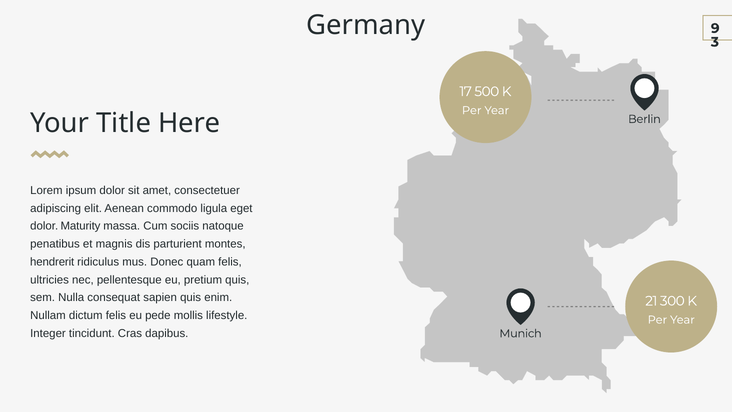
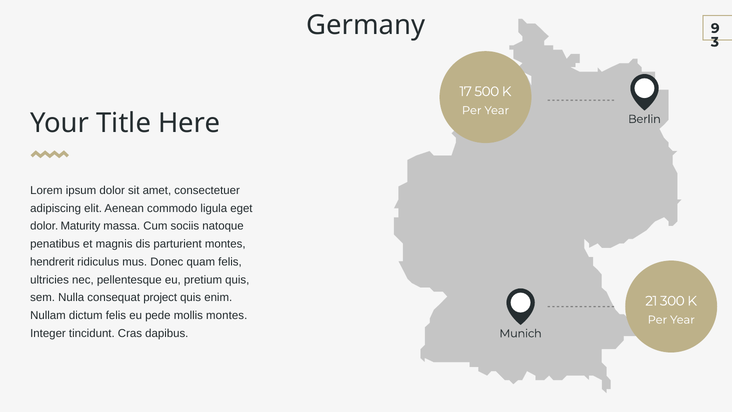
sapien: sapien -> project (160, 297)
mollis lifestyle: lifestyle -> montes (227, 315)
